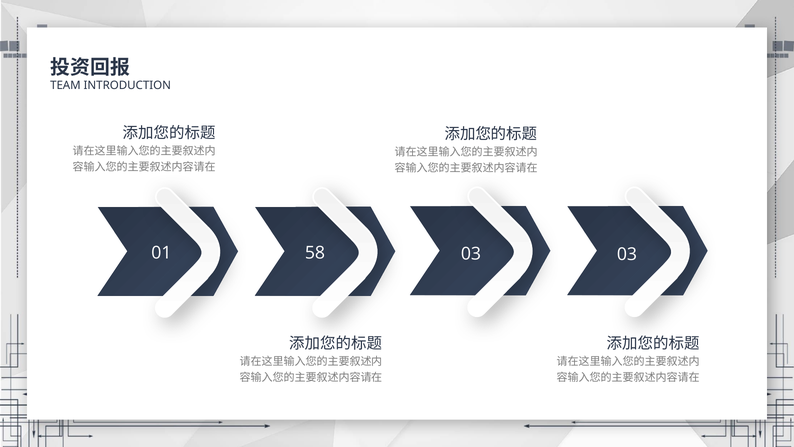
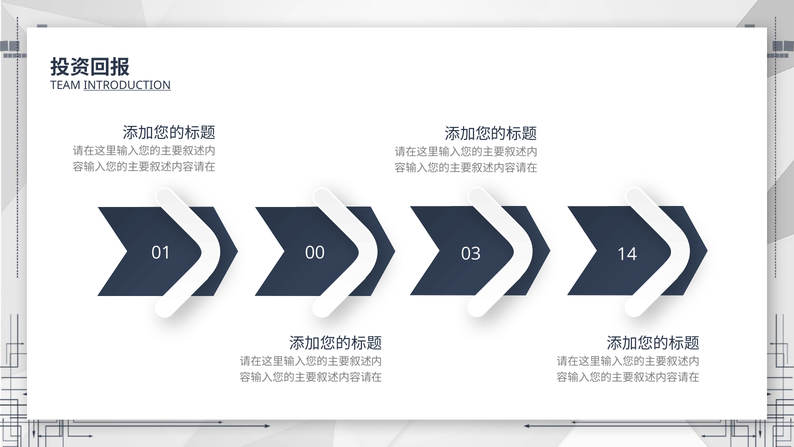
INTRODUCTION underline: none -> present (127, 85)
58: 58 -> 00 (315, 253)
03 03: 03 -> 14 (627, 254)
